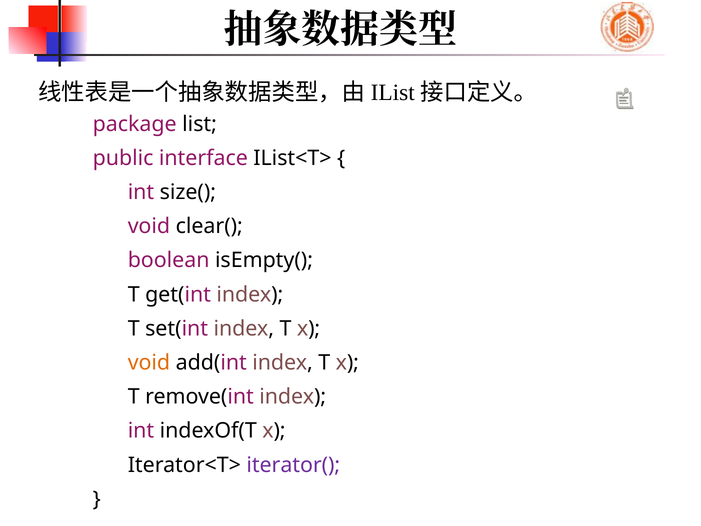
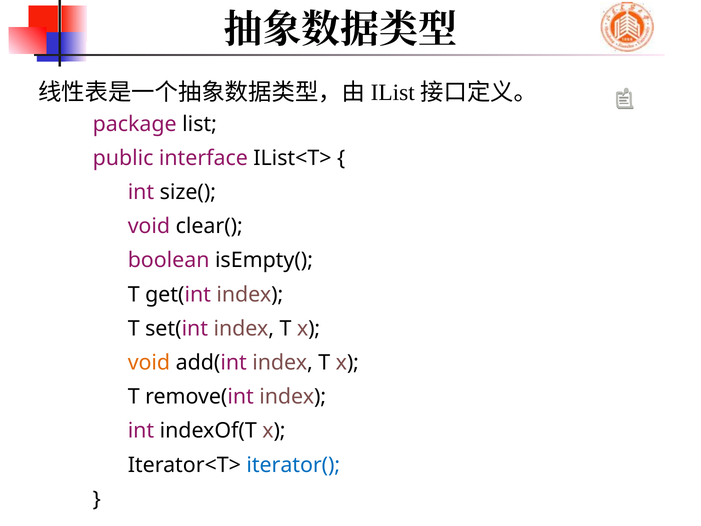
iterator( colour: purple -> blue (293, 465)
